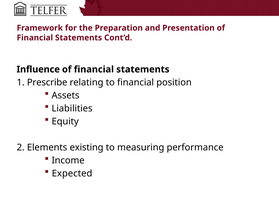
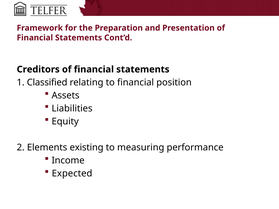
Influence: Influence -> Creditors (38, 69)
Prescribe: Prescribe -> Classified (47, 82)
